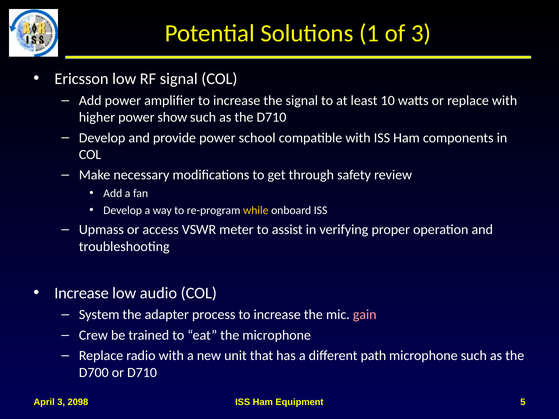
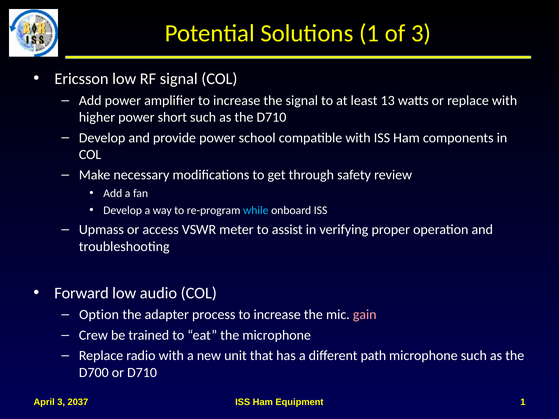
10: 10 -> 13 (388, 101)
show: show -> short (172, 117)
while colour: yellow -> light blue (256, 211)
Increase: Increase -> Forward (82, 293)
System: System -> Option (99, 315)
2098: 2098 -> 2037 (78, 402)
Equipment 5: 5 -> 1 (523, 402)
